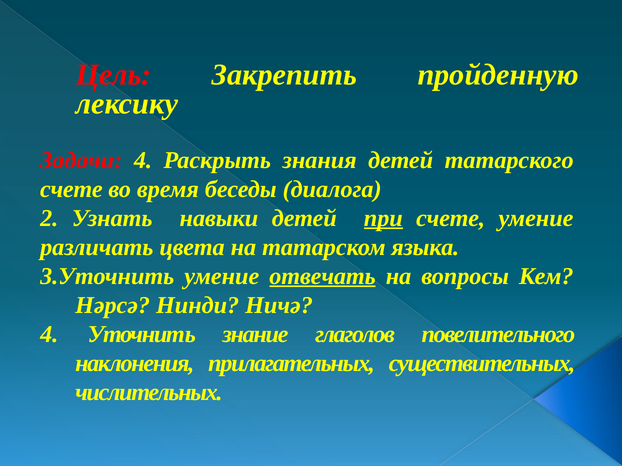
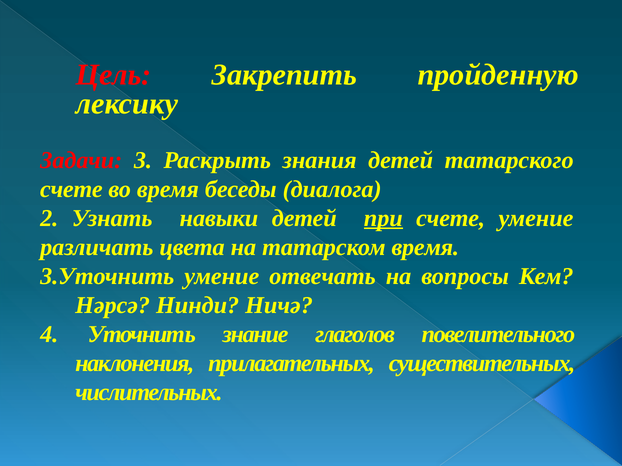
Задачи 4: 4 -> 3 (143, 160)
татарском языка: языка -> время (425, 247)
отвечать underline: present -> none (323, 276)
